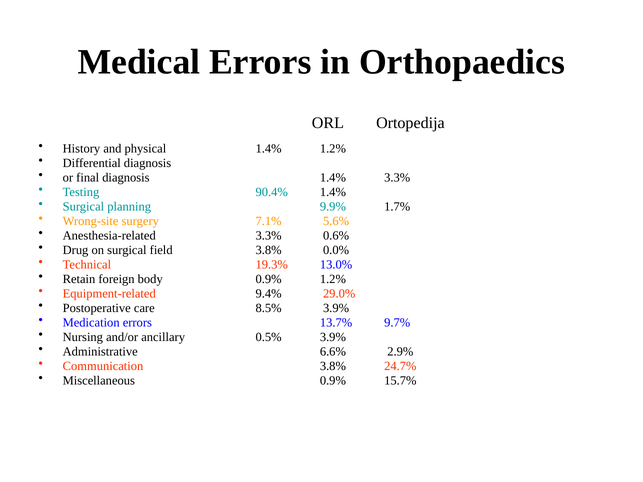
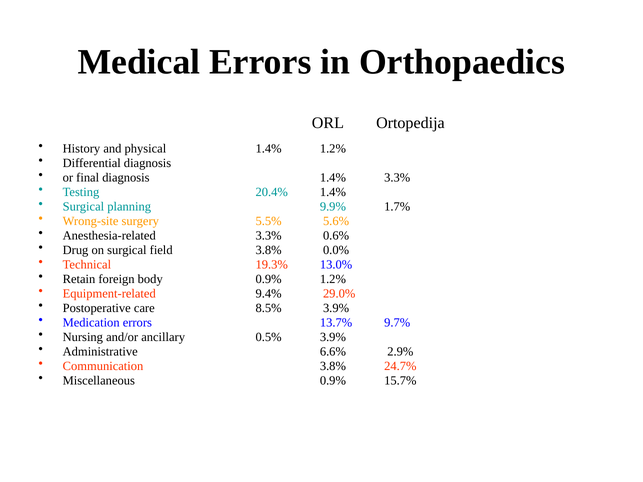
90.4%: 90.4% -> 20.4% (272, 192)
7.1%: 7.1% -> 5.5% (269, 221)
